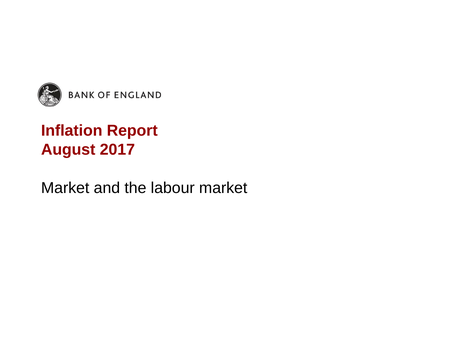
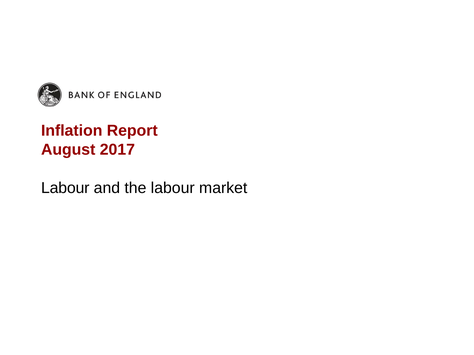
Market: Market -> Labour (65, 188)
